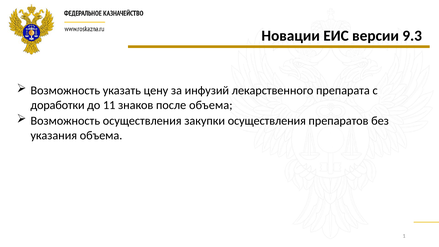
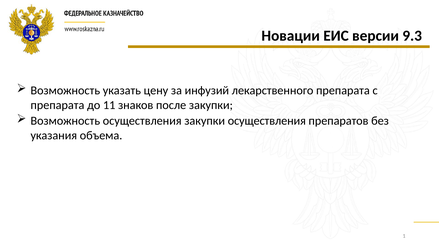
доработки: доработки -> препарата (57, 105)
после объема: объема -> закупки (211, 105)
